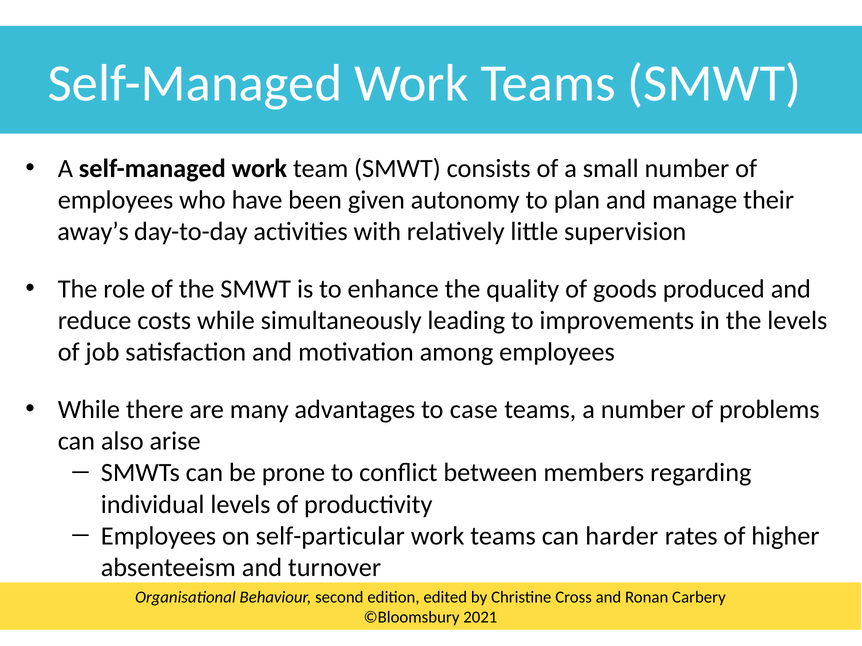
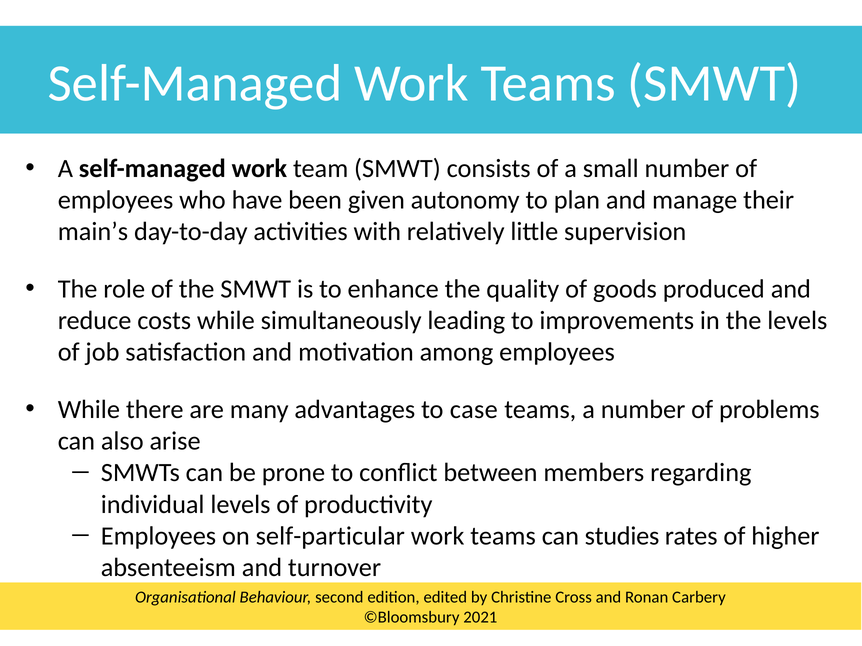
away’s: away’s -> main’s (93, 232)
harder: harder -> studies (622, 536)
